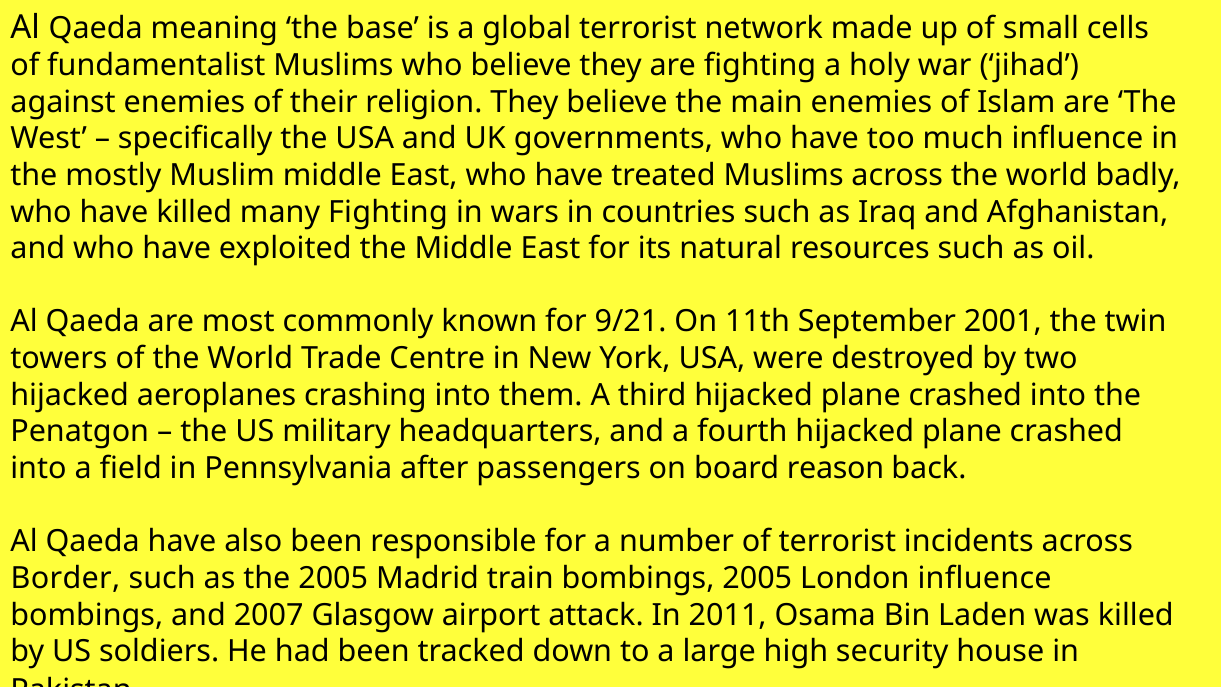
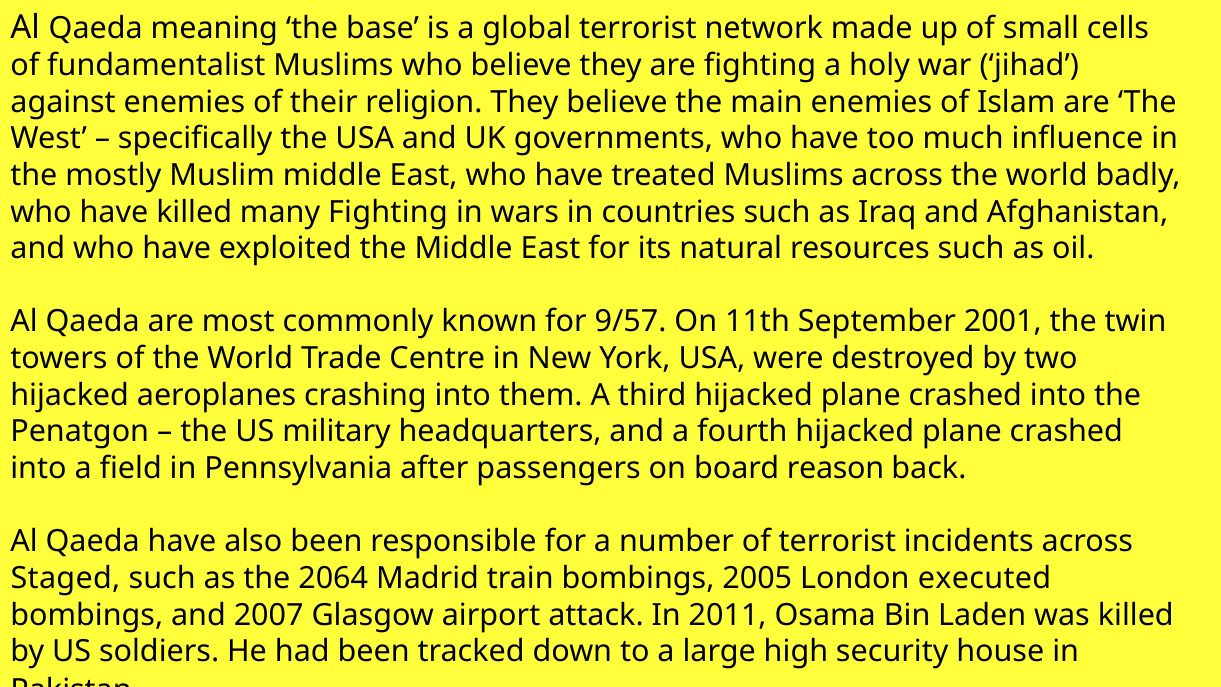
9/21: 9/21 -> 9/57 (631, 322)
Border: Border -> Staged (65, 578)
the 2005: 2005 -> 2064 (333, 578)
London influence: influence -> executed (985, 578)
